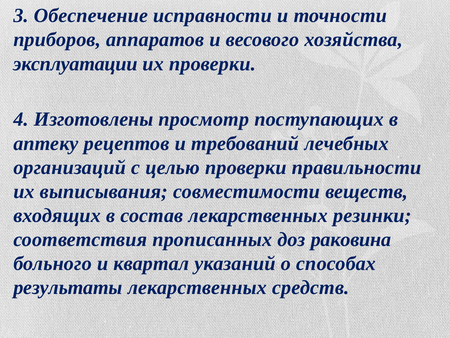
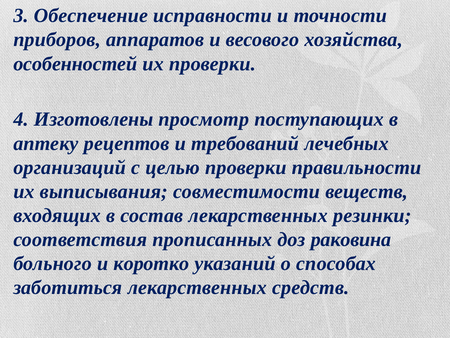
эксплуатации: эксплуатации -> особенностей (75, 64)
квартал: квартал -> коротко (151, 263)
результаты: результаты -> заботиться (68, 287)
